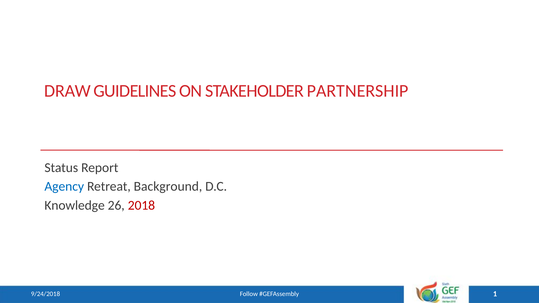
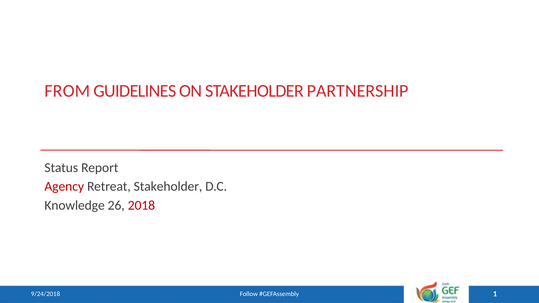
DRAW: DRAW -> FROM (67, 91)
Agency colour: blue -> red (64, 187)
Retreat Background: Background -> Stakeholder (168, 187)
